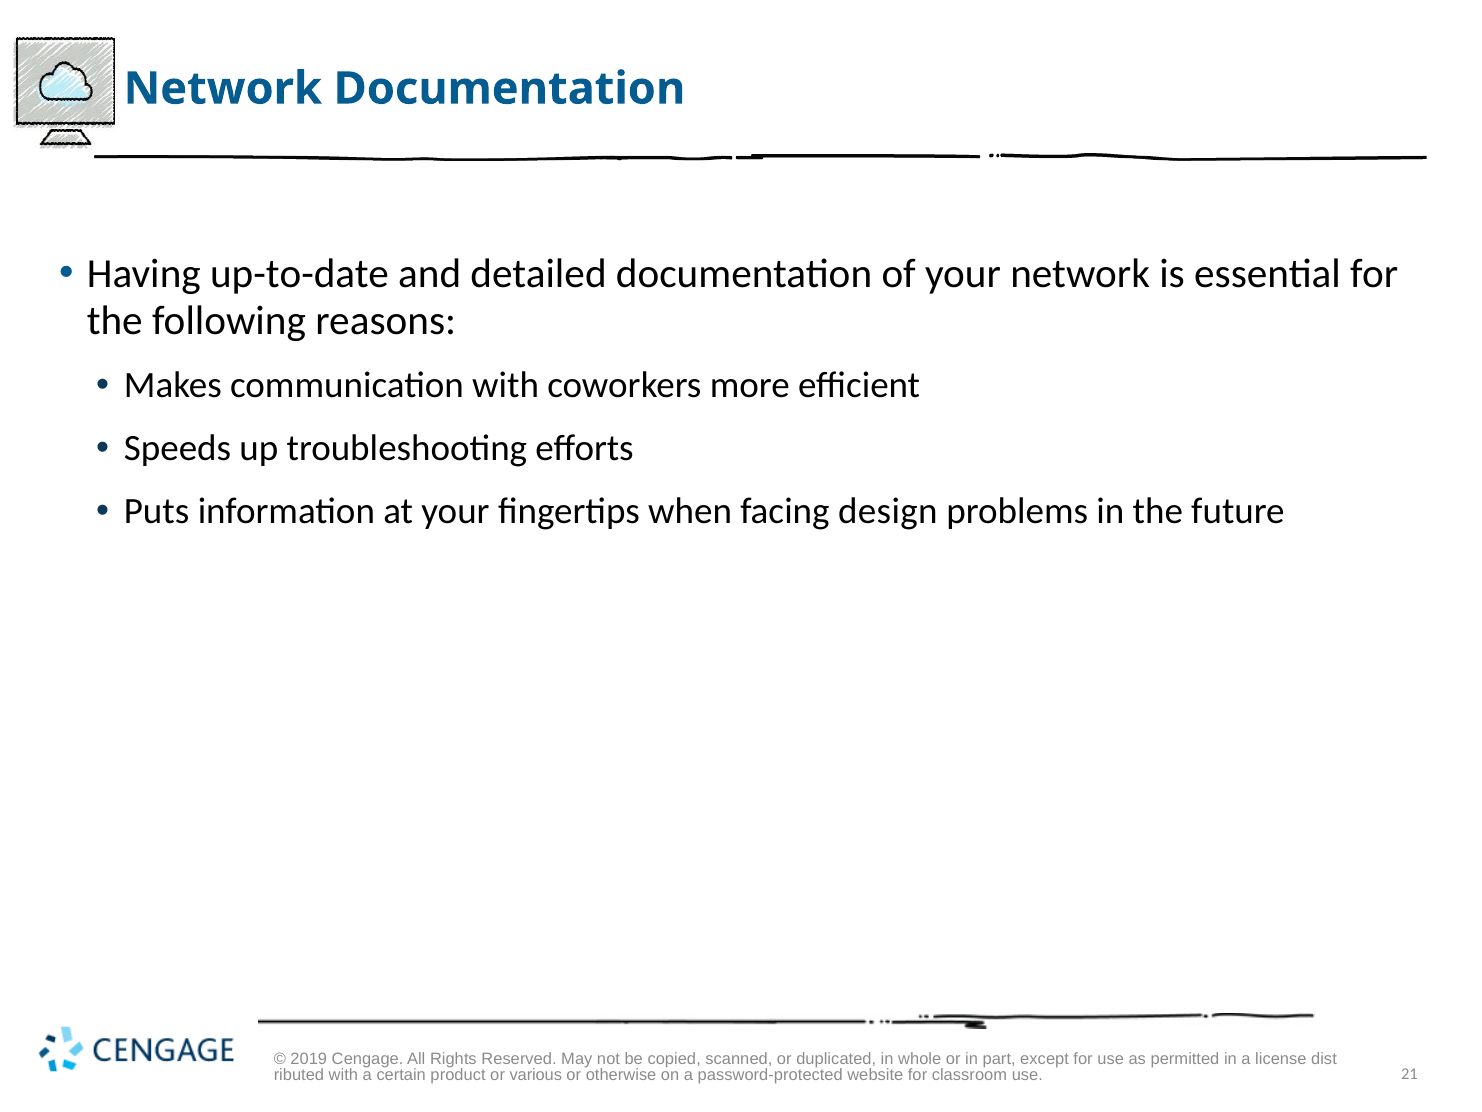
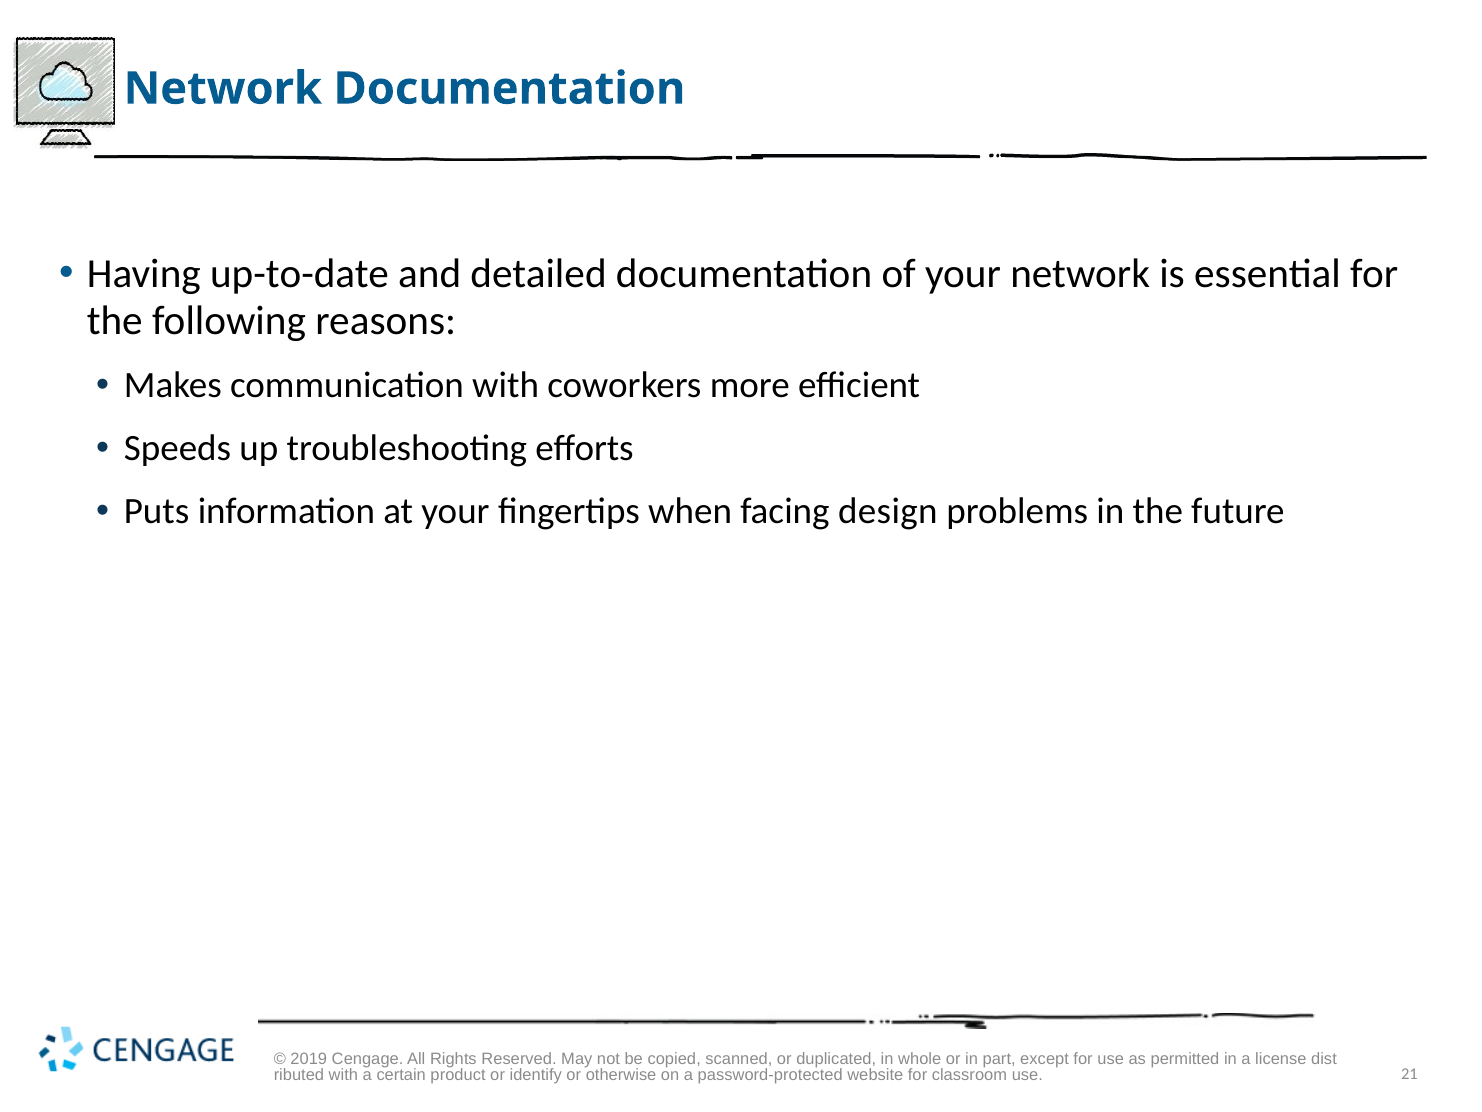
various: various -> identify (536, 1075)
